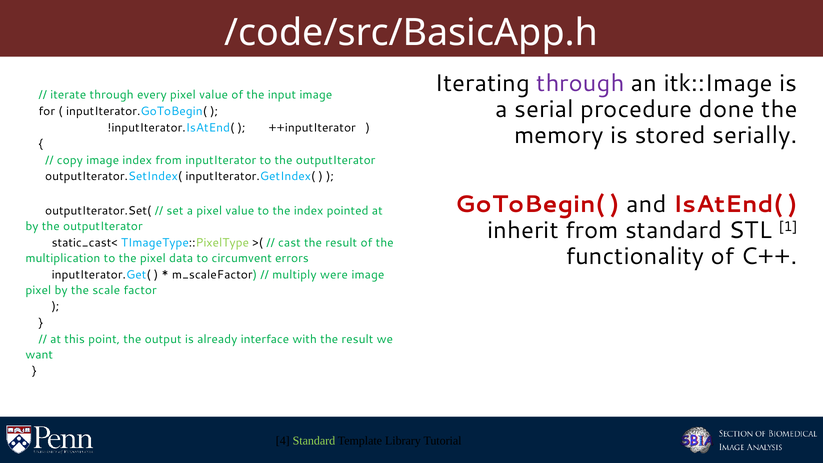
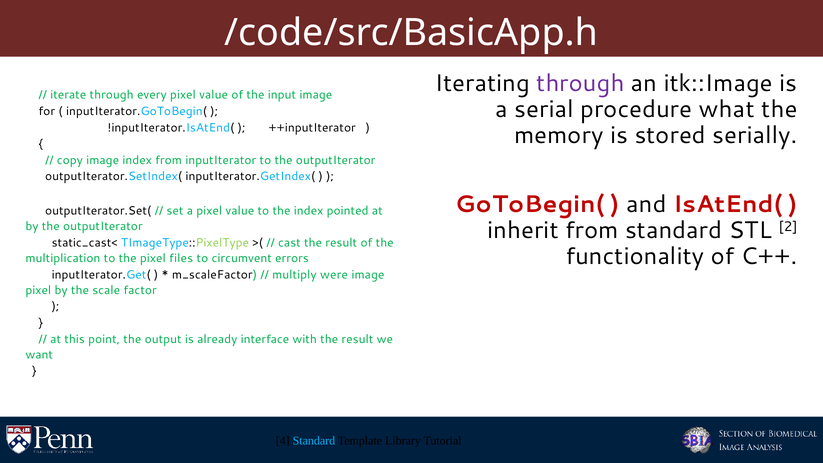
done: done -> what (727, 109)
1: 1 -> 2 (788, 226)
data: data -> files (181, 258)
Standard colour: light green -> light blue (314, 441)
